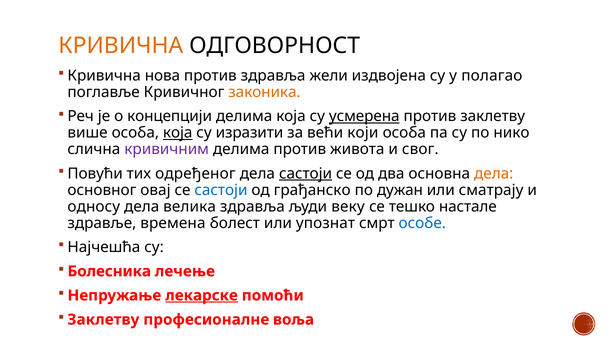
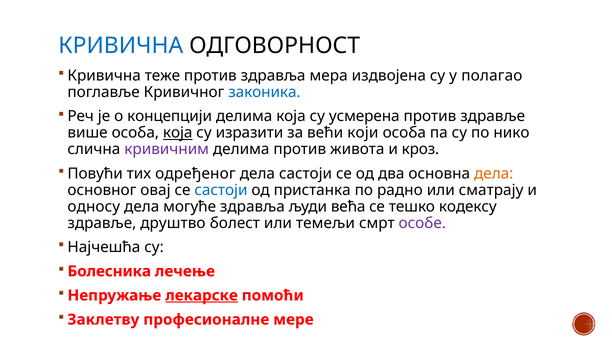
КРИВИЧНА colour: orange -> blue (121, 46)
нова: нова -> теже (162, 76)
жели: жели -> мера (329, 76)
законика colour: orange -> blue (264, 92)
усмерена underline: present -> none (364, 116)
против заклетву: заклетву -> здравље (493, 116)
свог: свог -> кроз (420, 149)
састоји underline: present -> none (306, 174)
грађанско: грађанско -> пристанка (312, 190)
дужан: дужан -> радно (400, 190)
велика: велика -> могуће (190, 207)
веку: веку -> већа (348, 207)
настале: настале -> кодексу (468, 207)
времена: времена -> друштво (173, 223)
упознат: упознат -> темељи (325, 223)
особе colour: blue -> purple (422, 223)
воља: воља -> мере (293, 320)
